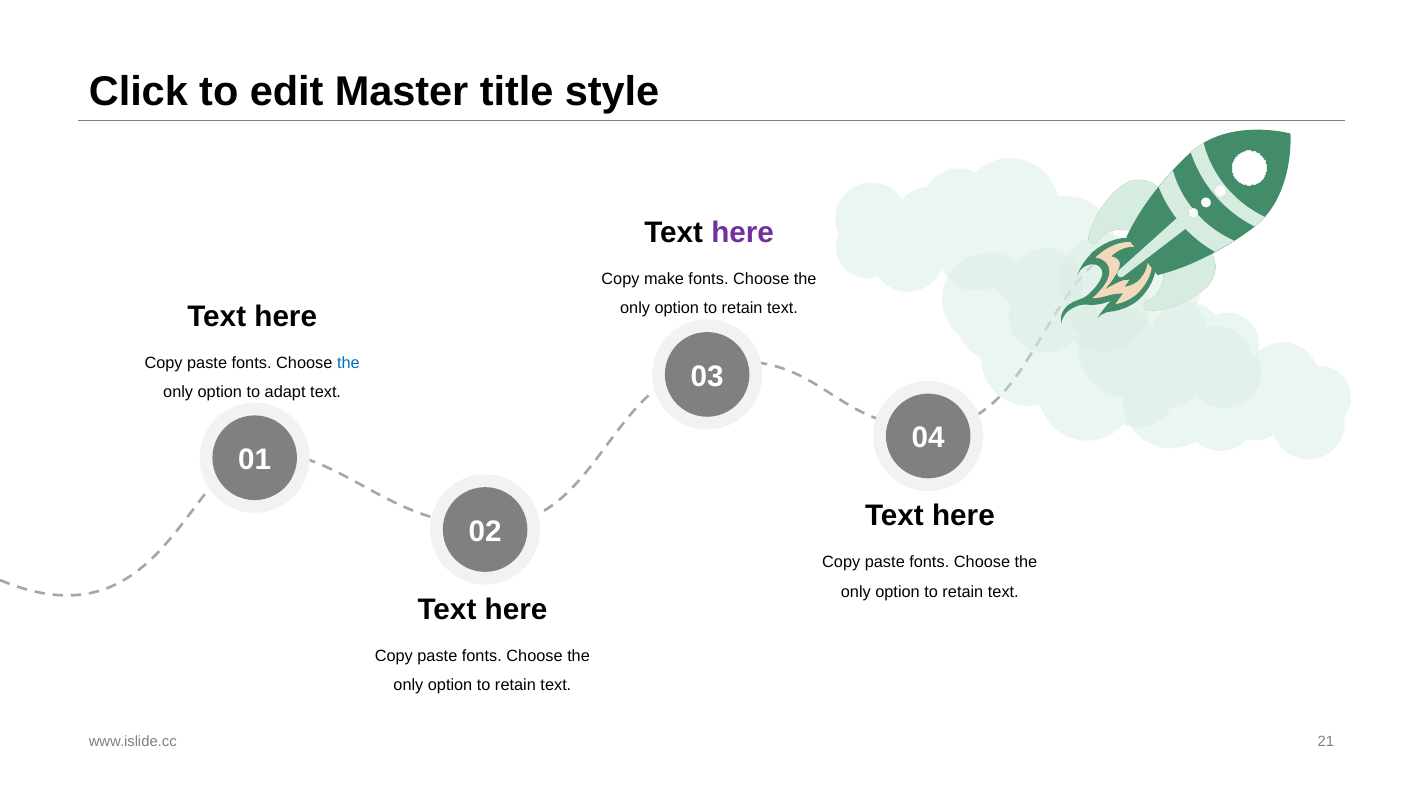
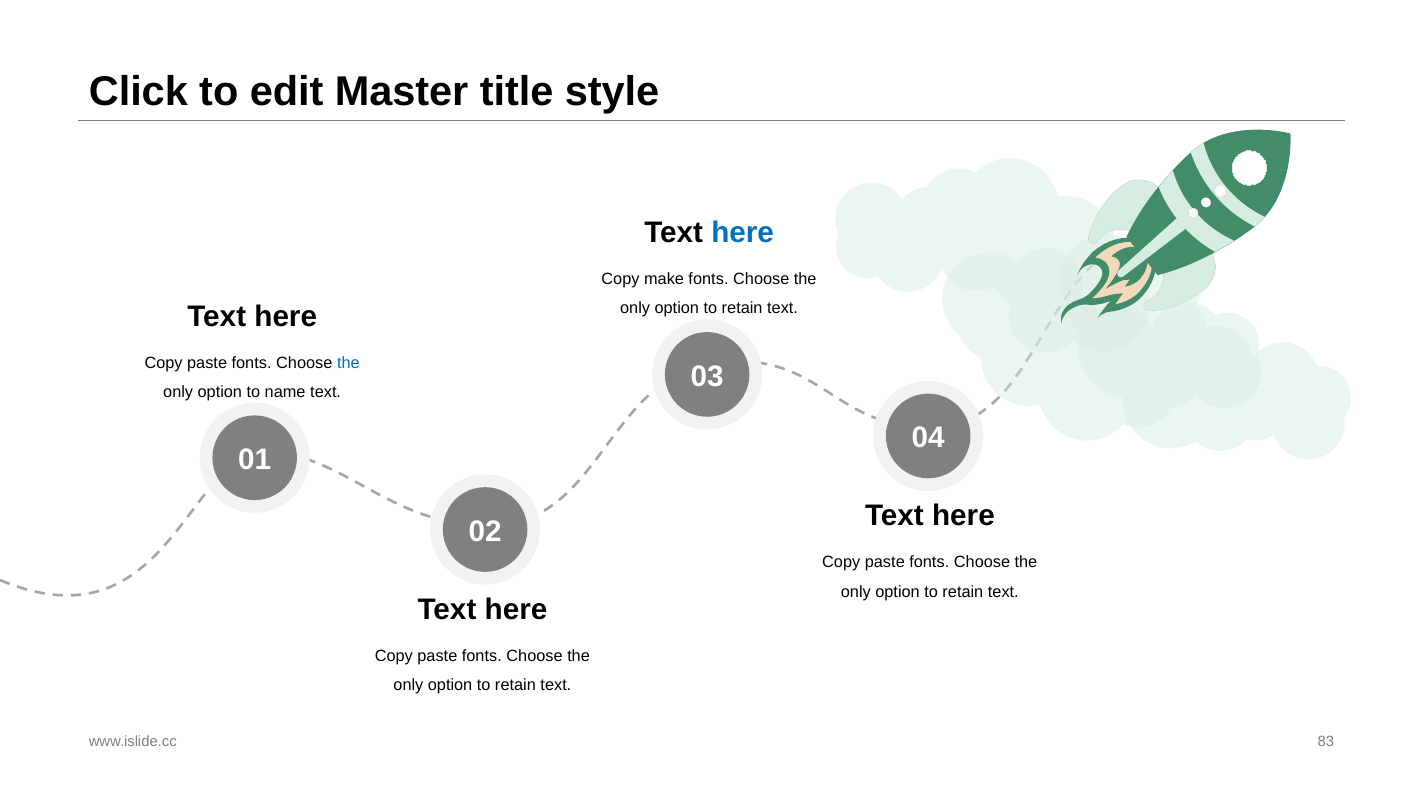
here colour: purple -> blue (743, 233)
adapt: adapt -> name (285, 392)
21: 21 -> 83 (1326, 741)
